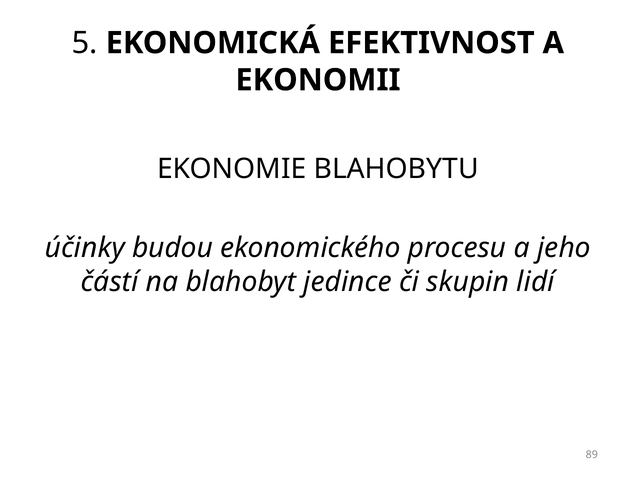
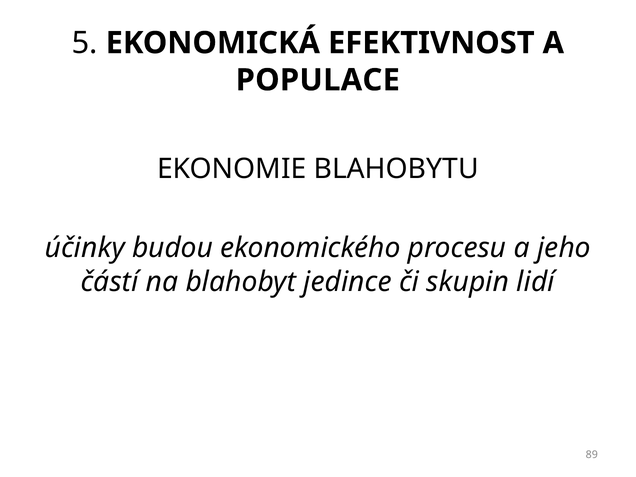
EKONOMII: EKONOMII -> POPULACE (318, 80)
